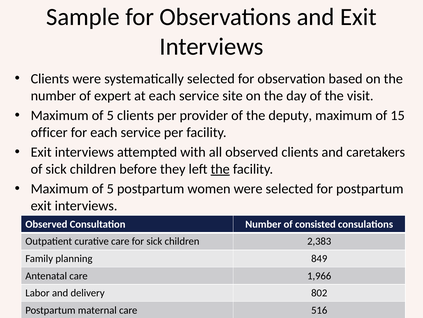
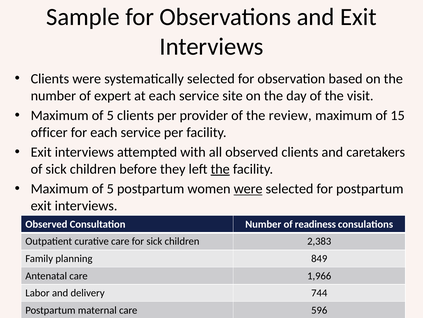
deputy: deputy -> review (290, 115)
were underline: none -> present (248, 189)
consisted: consisted -> readiness (315, 224)
802: 802 -> 744 (319, 292)
516: 516 -> 596 (319, 309)
